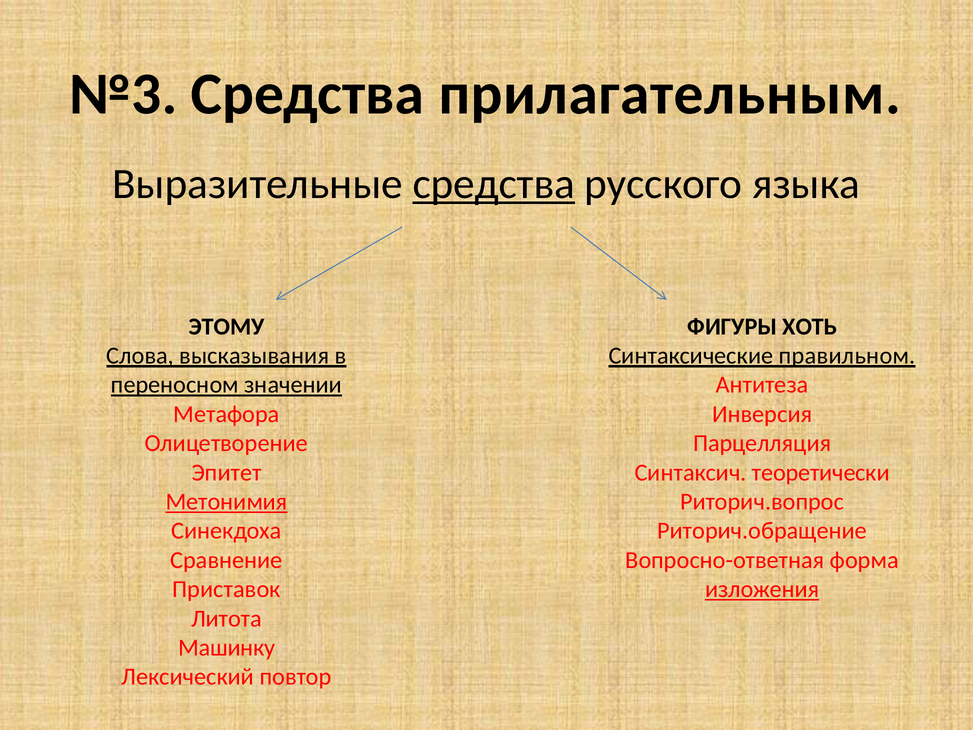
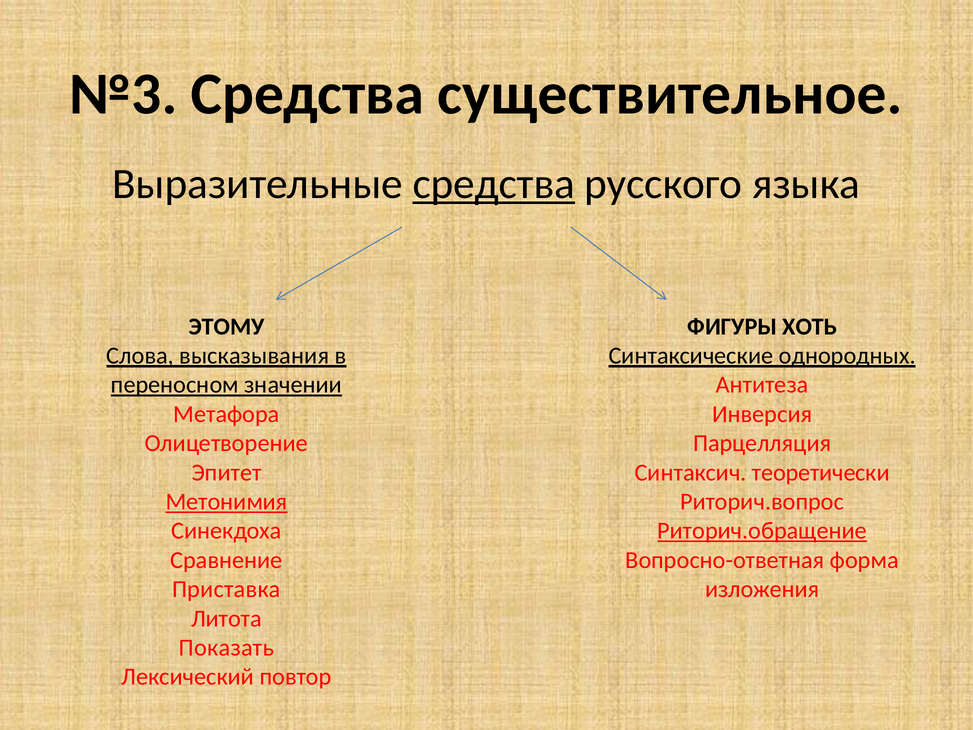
прилагательным: прилагательным -> существительное (670, 94)
правильном: правильном -> однородных (847, 356)
Риторич.обращение underline: none -> present (762, 531)
Приставок: Приставок -> Приставка (226, 589)
изложения underline: present -> none (762, 589)
Машинку: Машинку -> Показать (226, 647)
